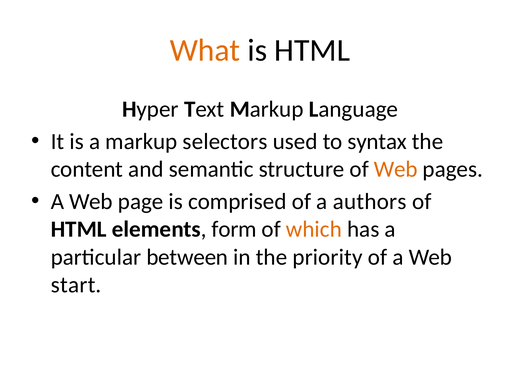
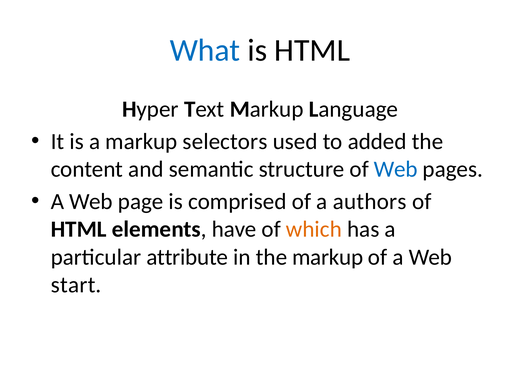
What colour: orange -> blue (205, 50)
syntax: syntax -> added (377, 141)
Web colour: orange -> blue (396, 169)
form: form -> have (234, 229)
between: between -> attribute (187, 257)
the priority: priority -> markup (328, 257)
